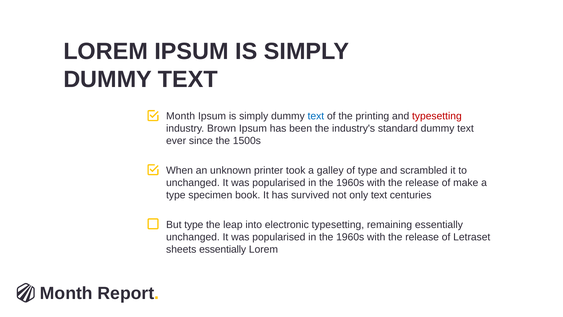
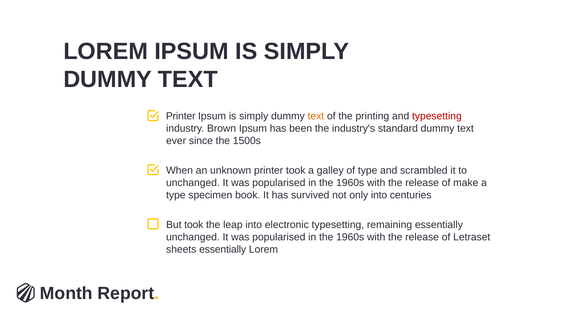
Month: Month -> Printer (181, 116)
text colour: blue -> orange (316, 116)
only text: text -> into (379, 195)
But type: type -> took (194, 225)
